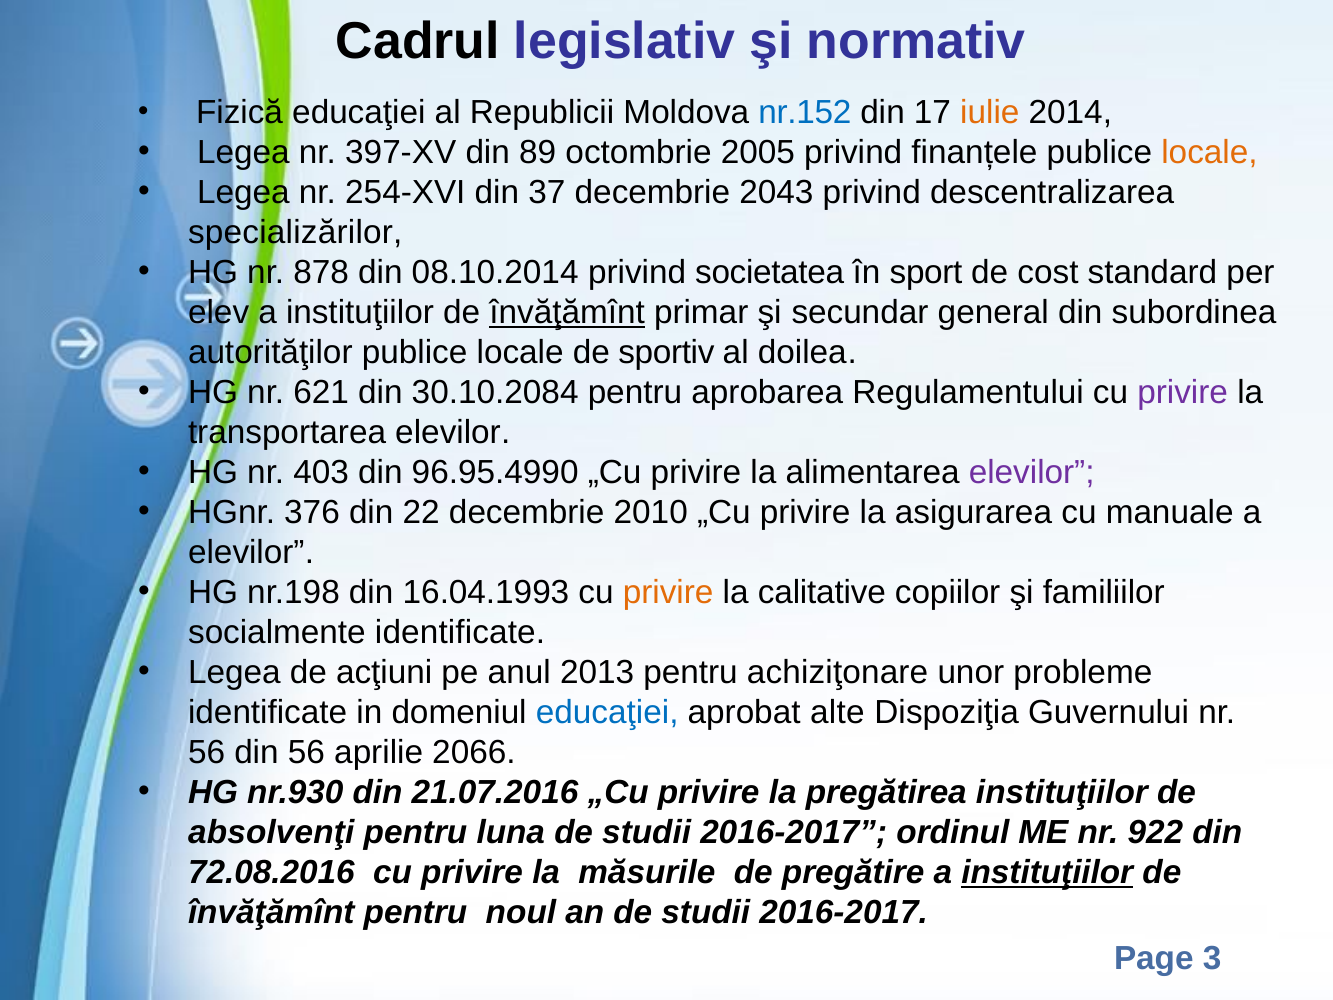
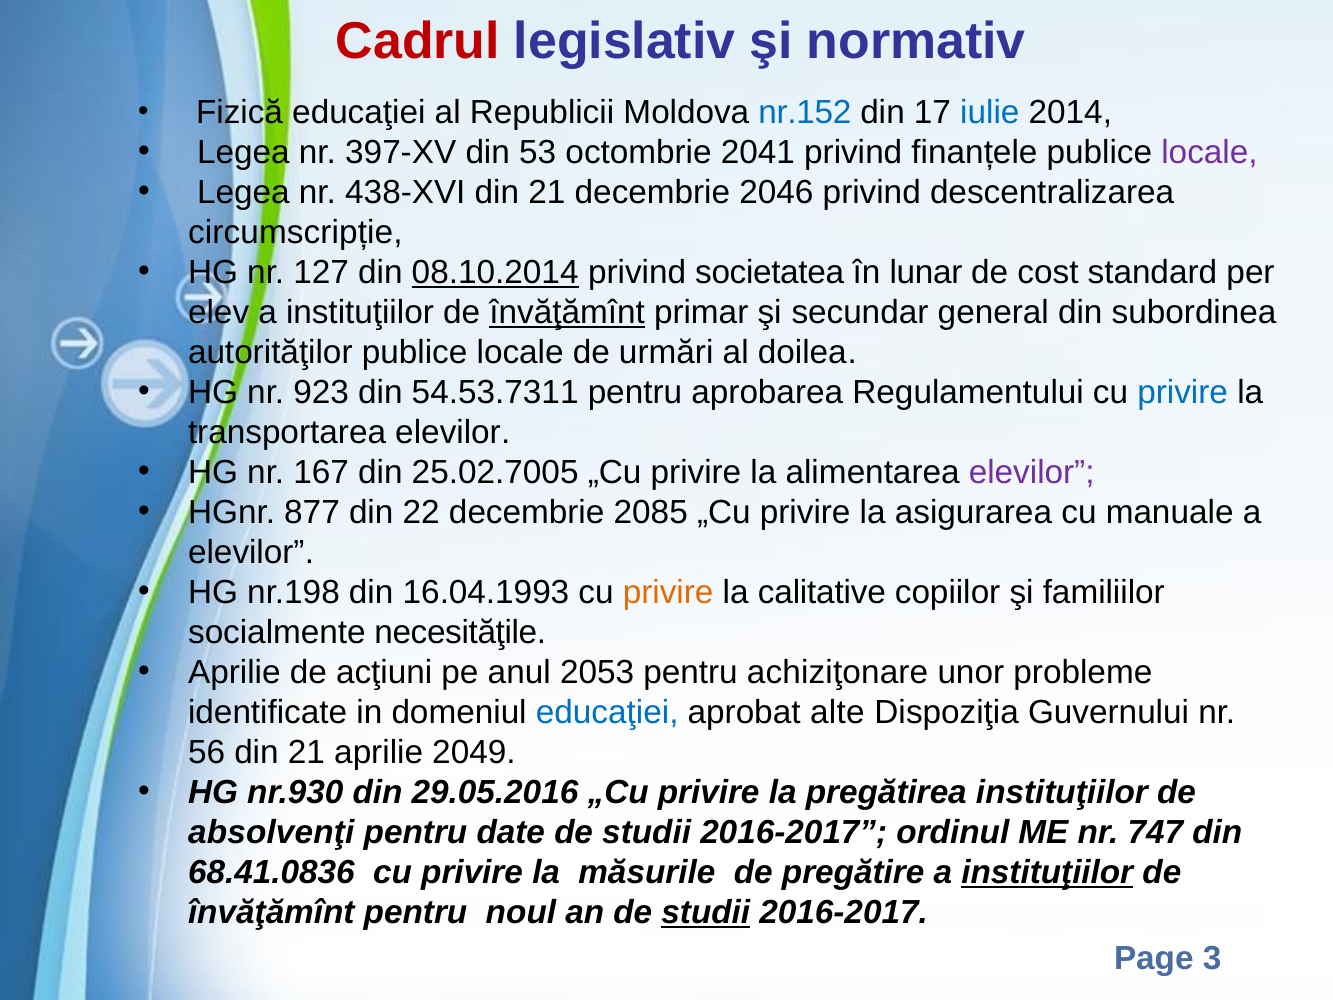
Cadrul colour: black -> red (418, 41)
iulie colour: orange -> blue (990, 112)
89: 89 -> 53 (538, 152)
2005: 2005 -> 2041 (758, 152)
locale colour: orange -> purple (1209, 152)
254-XVI: 254-XVI -> 438-XVI (405, 192)
37: 37 -> 21 (547, 192)
2043: 2043 -> 2046 (776, 192)
specializărilor: specializărilor -> circumscripție (295, 232)
878: 878 -> 127 (321, 272)
08.10.2014 underline: none -> present (495, 272)
sport: sport -> lunar (926, 272)
sportiv: sportiv -> urmări (666, 352)
621: 621 -> 923 (321, 392)
30.10.2084: 30.10.2084 -> 54.53.7311 (495, 392)
privire colour: purple -> blue (1183, 392)
403: 403 -> 167 (321, 472)
96.95.4990: 96.95.4990 -> 25.02.7005 (495, 472)
376: 376 -> 877 (312, 512)
2010: 2010 -> 2085 (651, 512)
socialmente identificate: identificate -> necesităţile (460, 632)
Legea: Legea -> Aprilie (234, 672)
2013: 2013 -> 2053 (597, 672)
56 din 56: 56 -> 21 (306, 752)
2066: 2066 -> 2049 (474, 752)
21.07.2016: 21.07.2016 -> 29.05.2016 (495, 792)
luna: luna -> date (511, 832)
922: 922 -> 747 (1155, 832)
72.08.2016: 72.08.2016 -> 68.41.0836 (271, 872)
studii underline: none -> present (706, 912)
